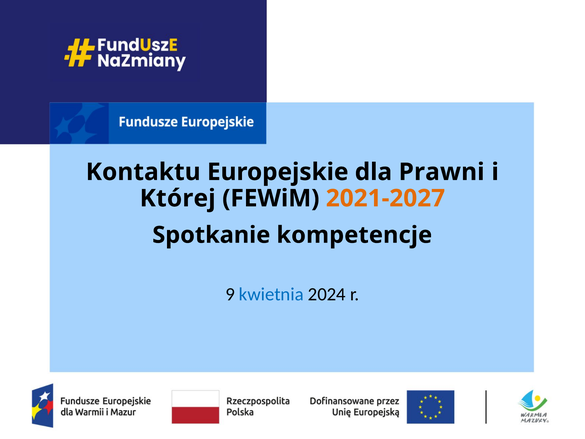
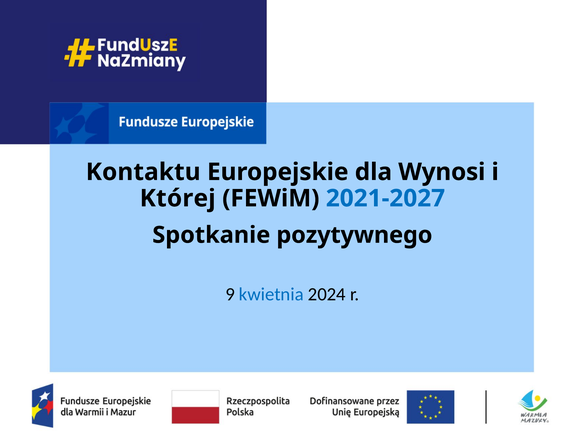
Prawni: Prawni -> Wynosi (442, 172)
2021-2027 colour: orange -> blue (385, 198)
kompetencje: kompetencje -> pozytywnego (354, 235)
